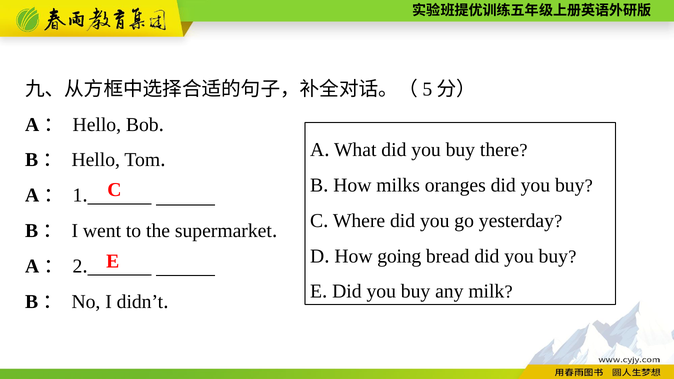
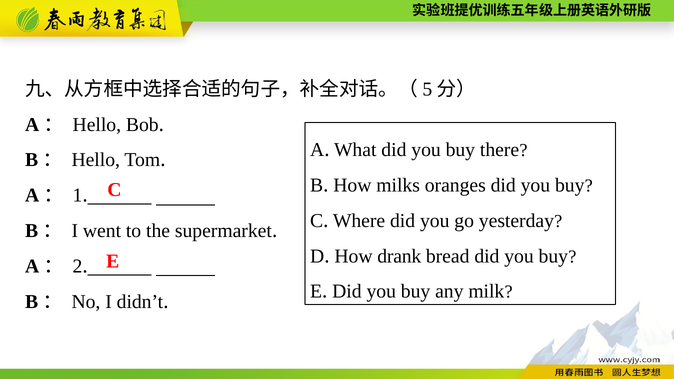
going: going -> drank (399, 256)
